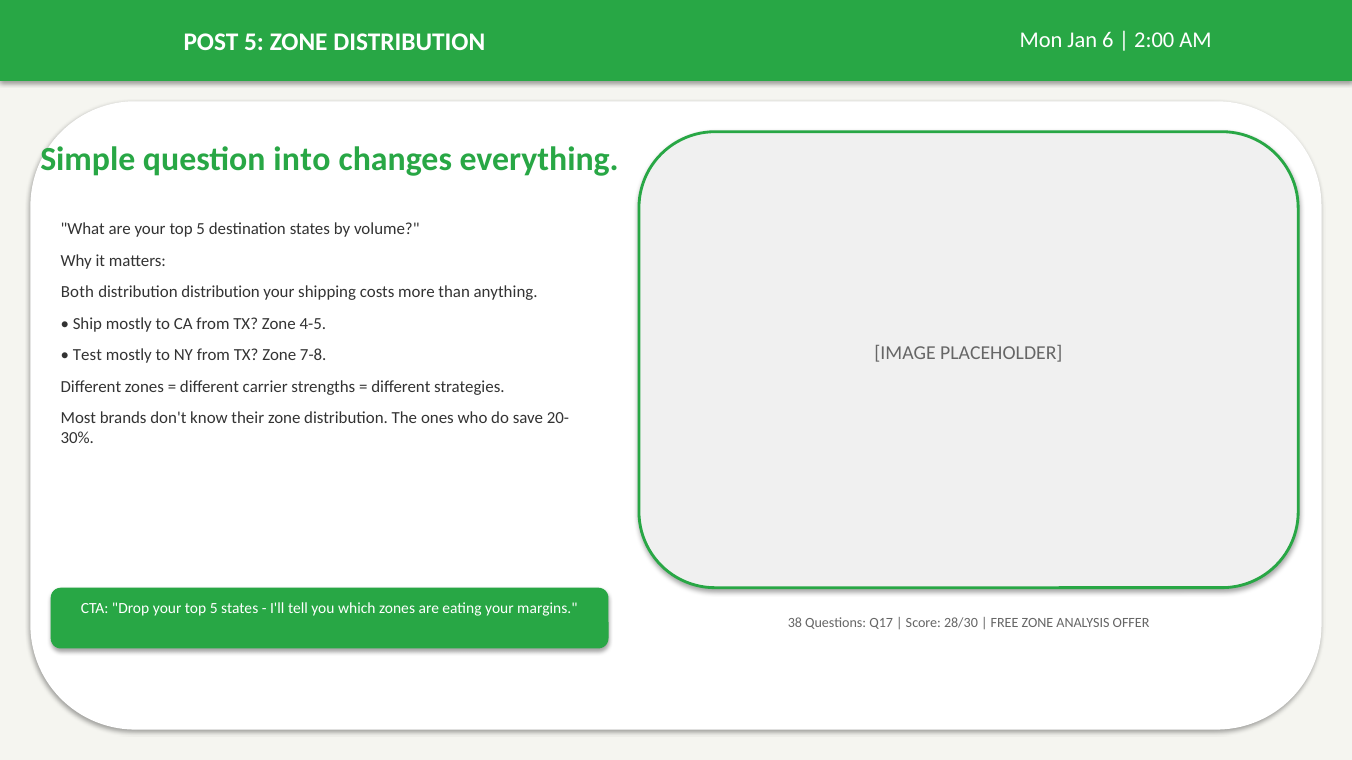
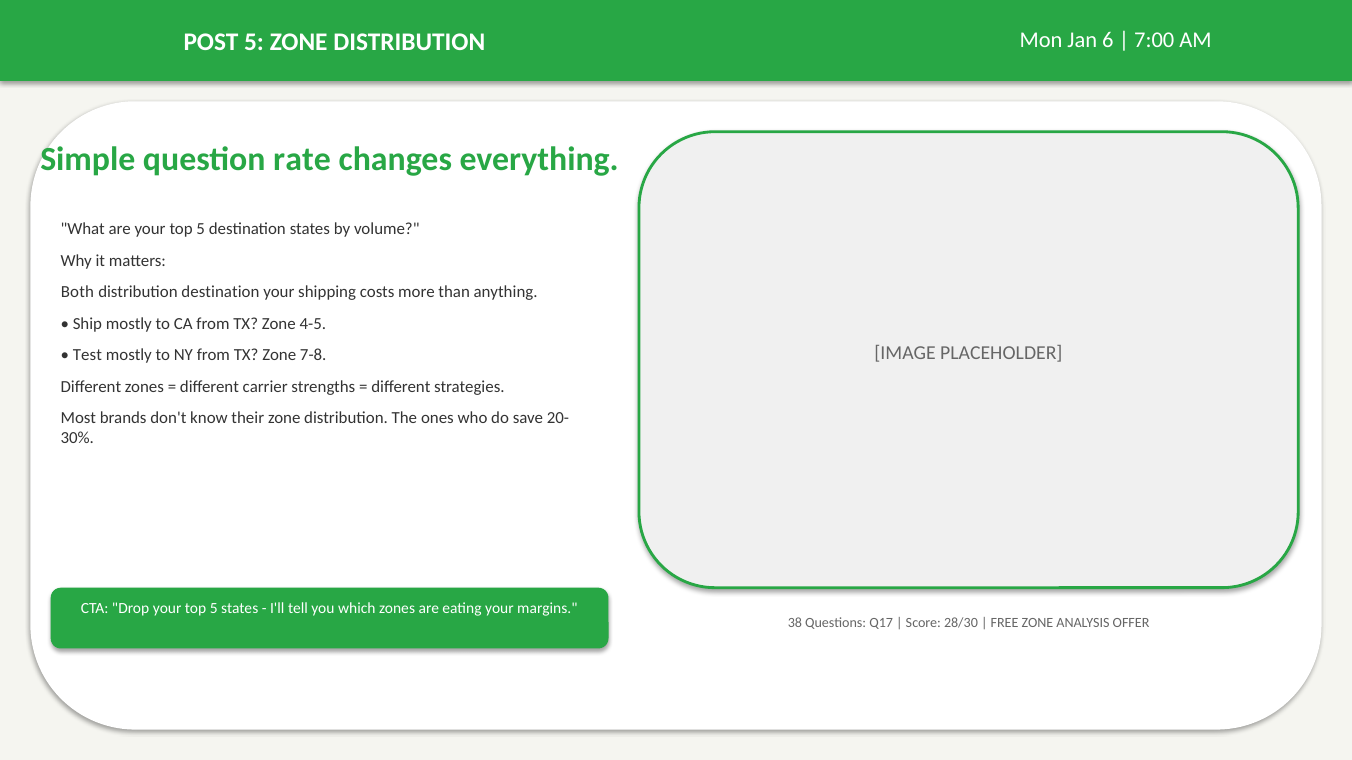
2:00: 2:00 -> 7:00 (1154, 40)
into: into -> rate (302, 159)
distribution distribution: distribution -> destination (220, 292)
